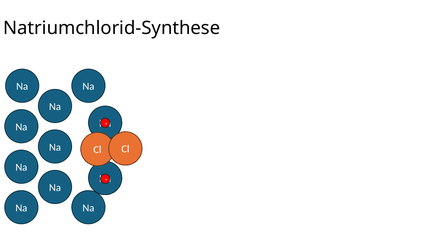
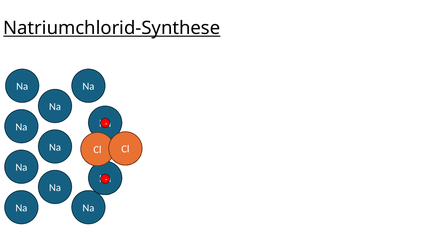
Natriumchlorid-Synthese underline: none -> present (112, 28)
